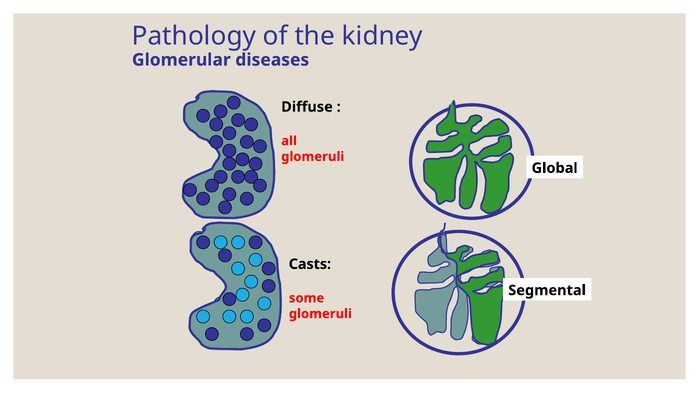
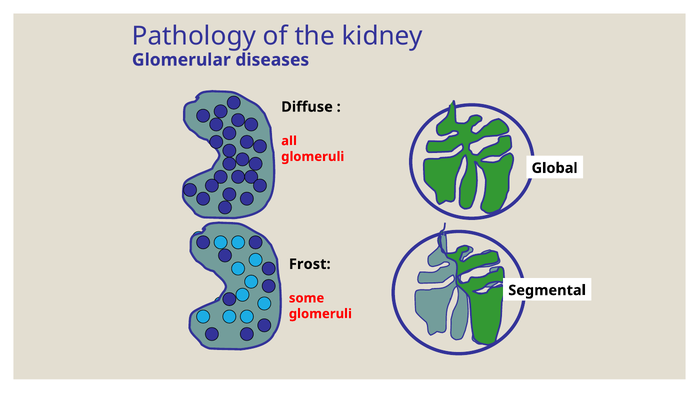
Casts: Casts -> Frost (310, 264)
